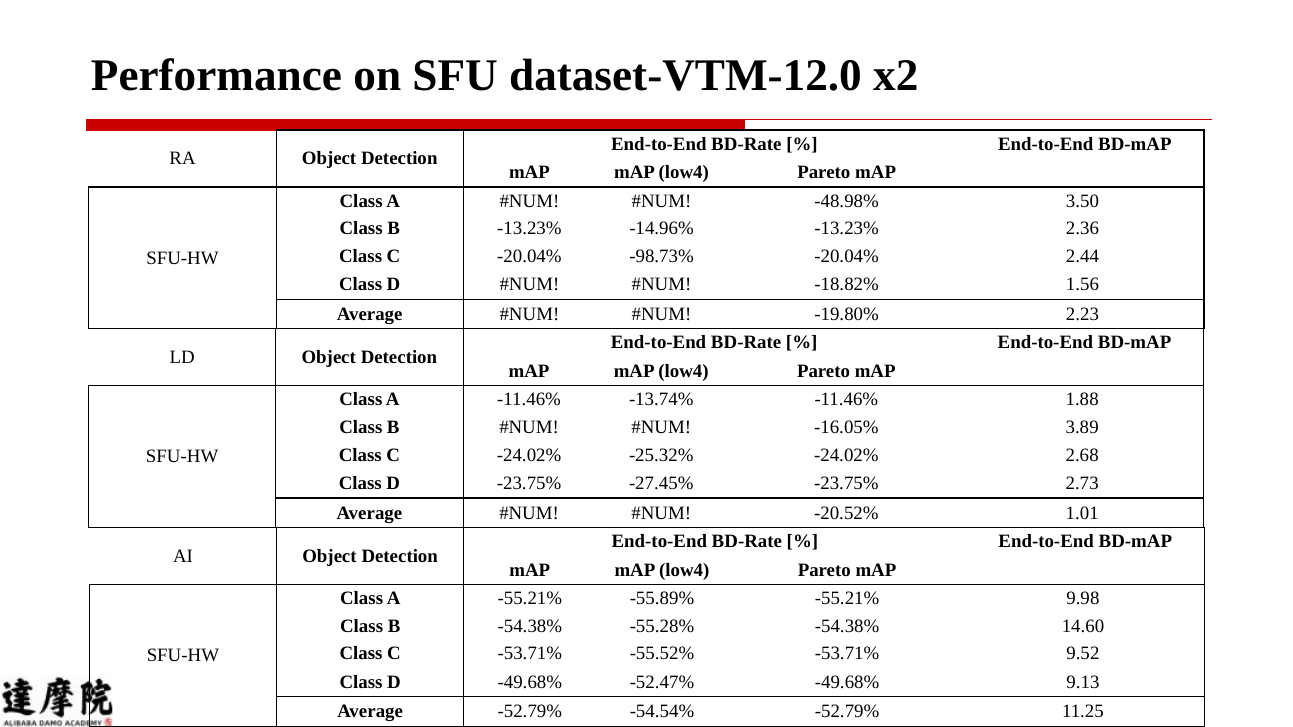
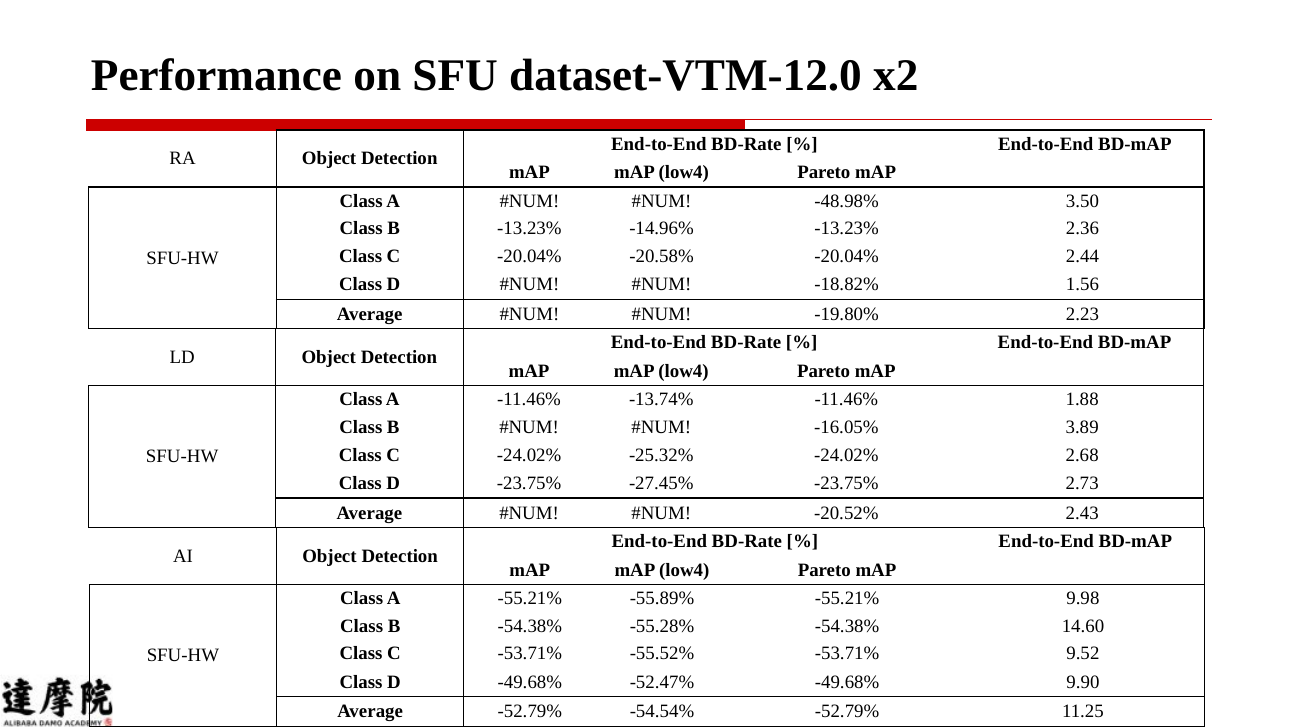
-98.73%: -98.73% -> -20.58% (662, 256)
1.01: 1.01 -> 2.43 (1082, 513)
9.13: 9.13 -> 9.90 (1083, 683)
